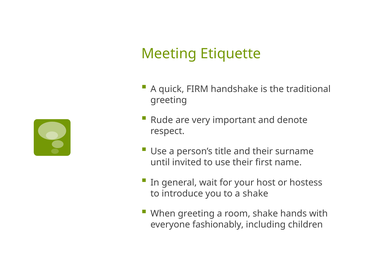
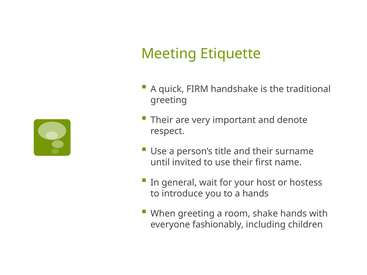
Rude: Rude -> Their (162, 120)
a shake: shake -> hands (256, 194)
